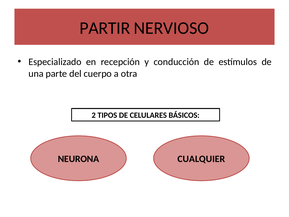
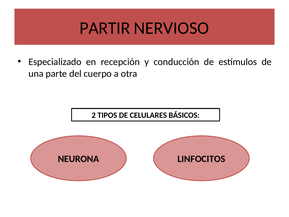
CUALQUIER: CUALQUIER -> LINFOCITOS (201, 159)
